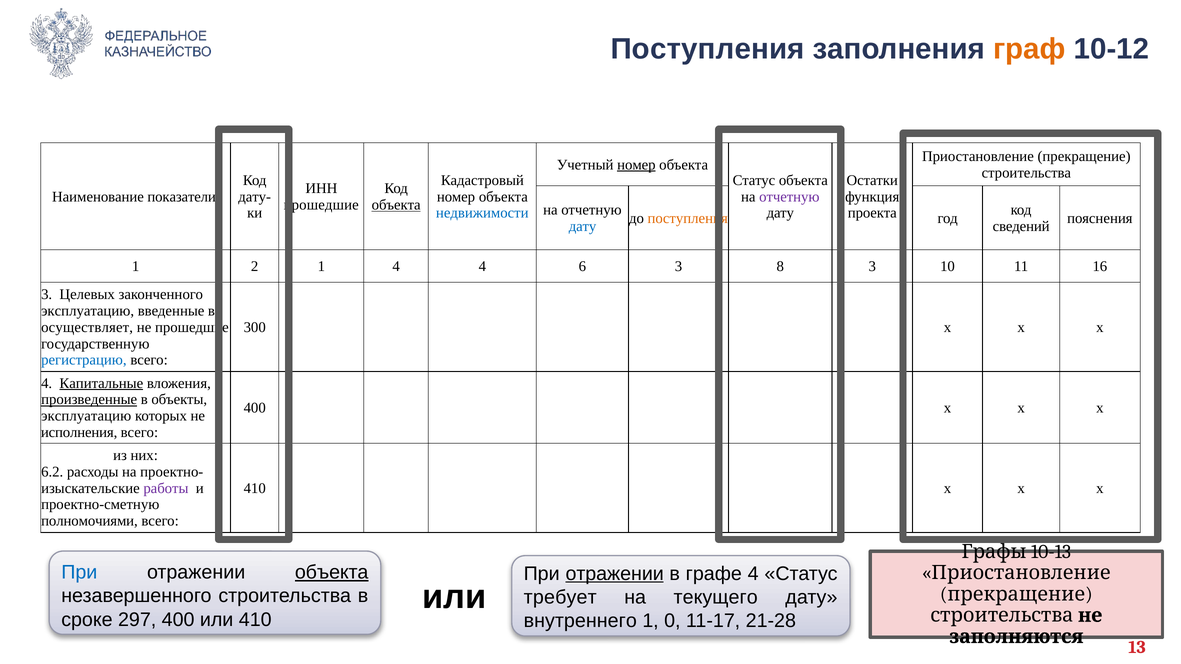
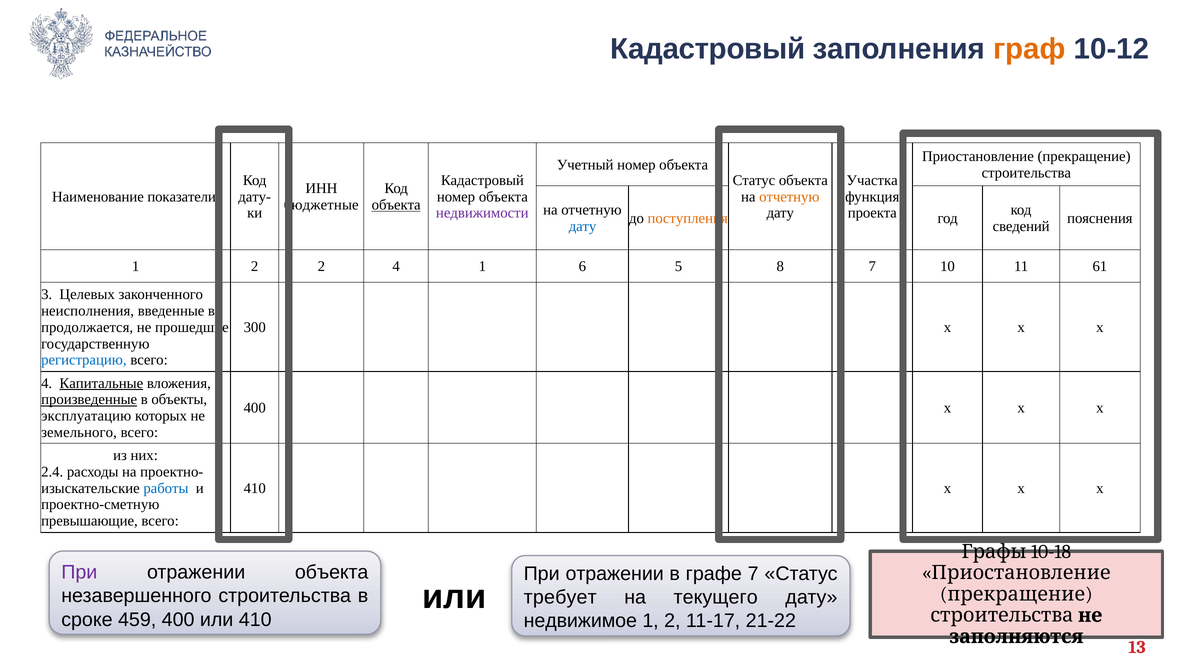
Поступления: Поступления -> Кадастровый (708, 49)
номер underline: present -> none (636, 165)
Остатки: Остатки -> Участка (872, 180)
отчетную colour: purple -> orange (789, 197)
прошедшие: прошедшие -> бюджетные (321, 205)
недвижимости colour: blue -> purple (482, 213)
2 1: 1 -> 2 (321, 267)
4 4: 4 -> 1 (482, 267)
6 3: 3 -> 5 (678, 267)
8 3: 3 -> 7 (872, 267)
16: 16 -> 61 (1100, 267)
эксплуатацию: эксплуатацию -> неисполнения (88, 311)
осуществляет: осуществляет -> продолжается (87, 327)
исполнения: исполнения -> земельного (79, 433)
6.2: 6.2 -> 2.4 (52, 472)
работы colour: purple -> blue (166, 488)
полномочиями: полномочиями -> превышающие (89, 521)
10-13: 10-13 -> 10-18 (1051, 552)
При colour: blue -> purple (79, 573)
объекта underline: present -> none (332, 573)
отражении underline: present -> none (615, 574)
графе 4: 4 -> 7 (753, 574)
297: 297 -> 459 (137, 620)
внутреннего: внутреннего -> недвижимое (580, 621)
0: 0 -> 2 (672, 621)
21-28: 21-28 -> 21-22 (771, 621)
